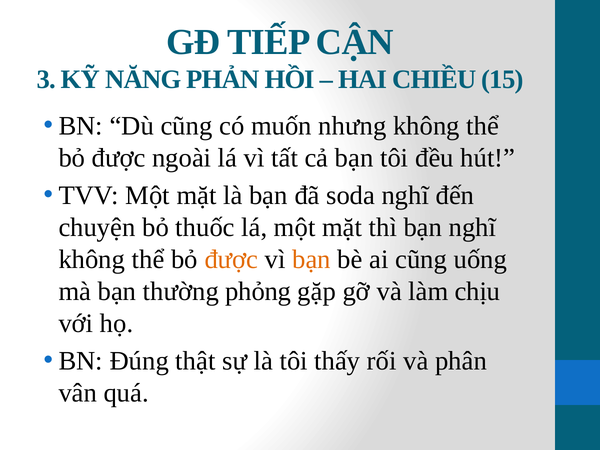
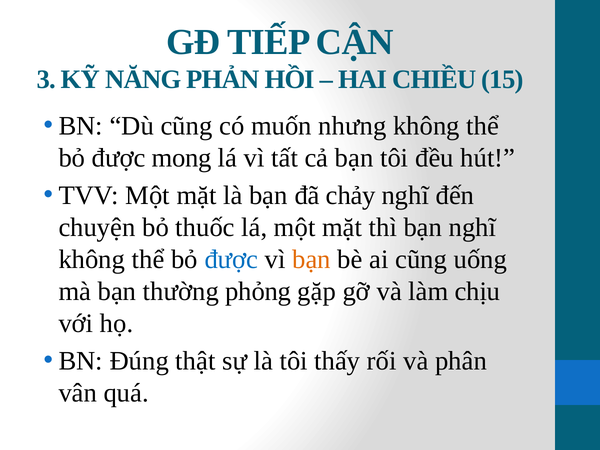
ngoài: ngoài -> mong (182, 158)
soda: soda -> chảy (351, 195)
được colour: orange -> blue (231, 259)
